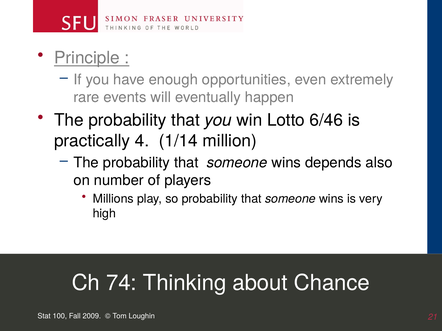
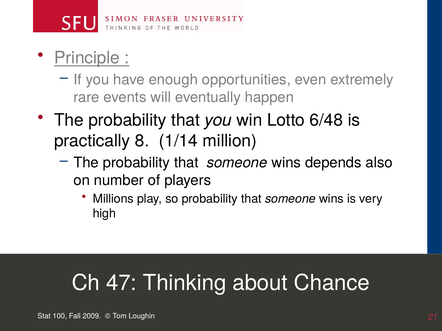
6/46: 6/46 -> 6/48 (326, 120)
4: 4 -> 8 (142, 141)
74: 74 -> 47 (121, 283)
